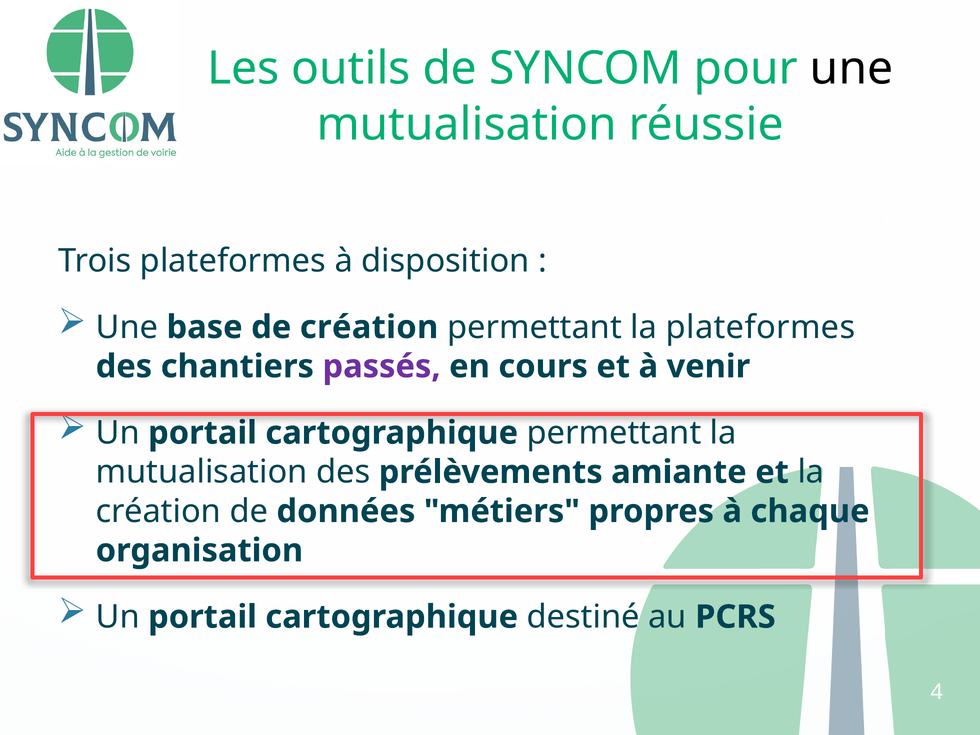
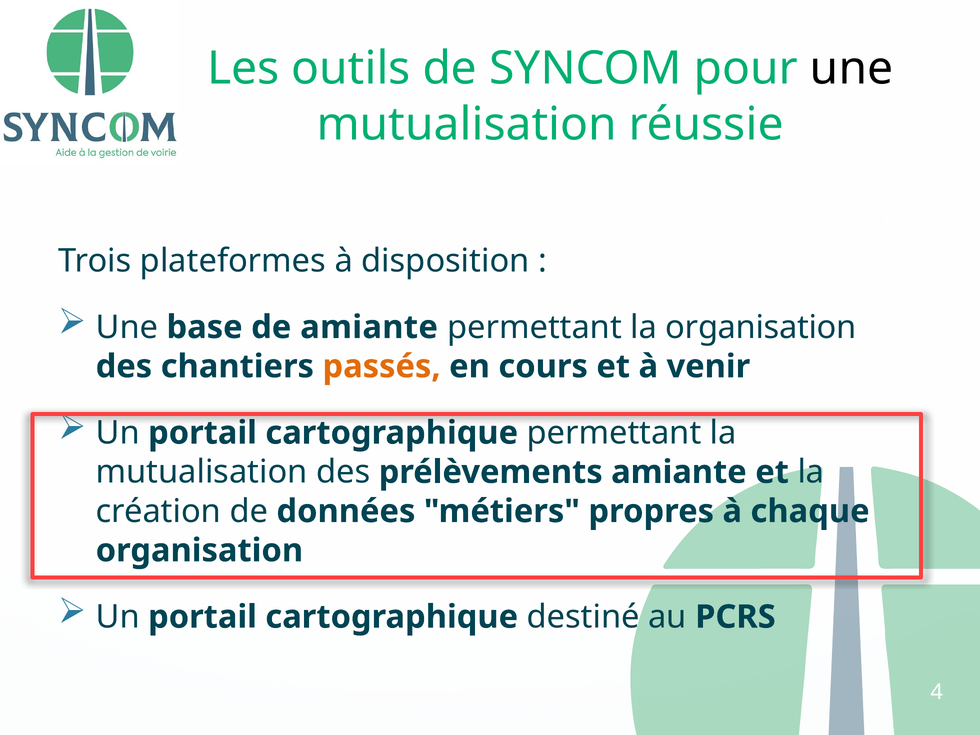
de création: création -> amiante (369, 327)
la plateformes: plateformes -> organisation (761, 327)
passés colour: purple -> orange (382, 366)
